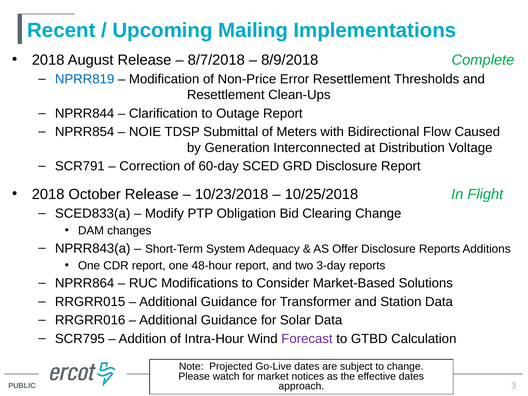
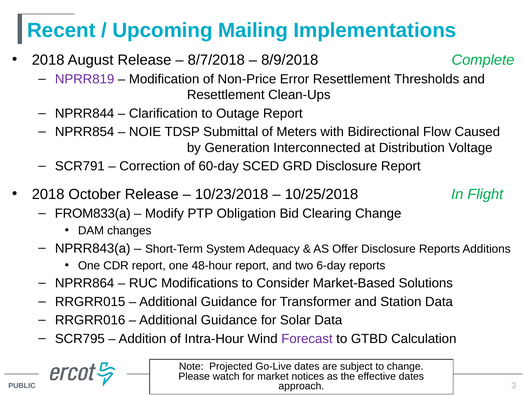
NPRR819 colour: blue -> purple (85, 79)
SCED833(a: SCED833(a -> FROM833(a (93, 213)
3-day: 3-day -> 6-day (331, 266)
